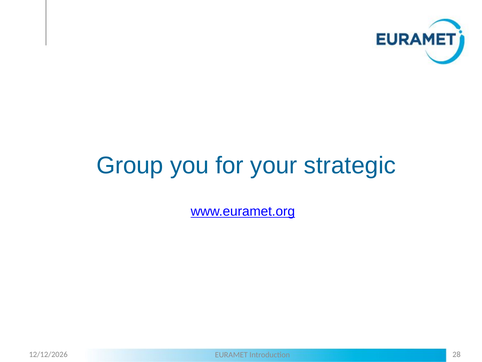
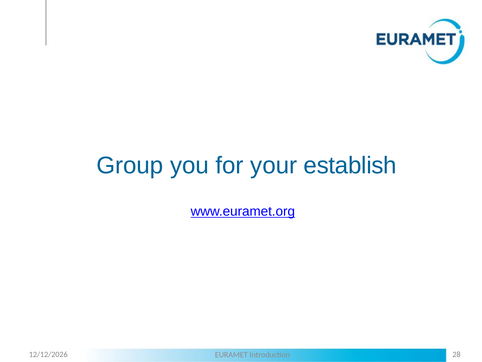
strategic: strategic -> establish (350, 165)
